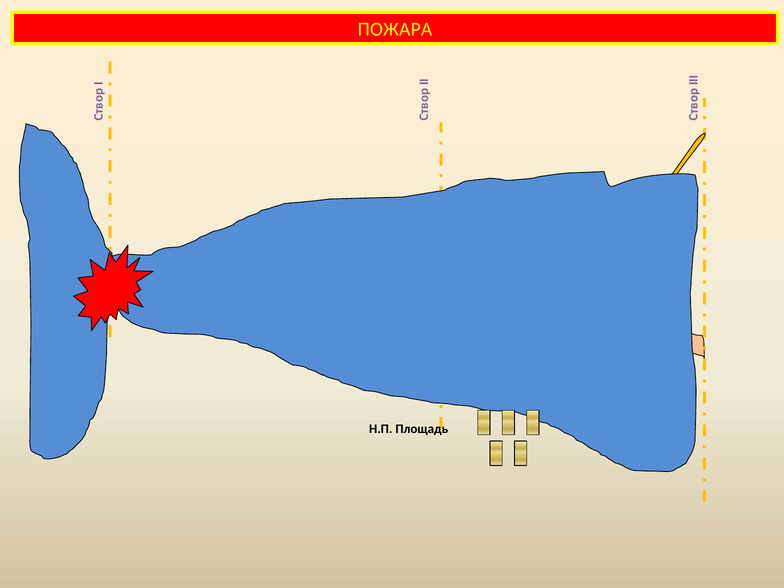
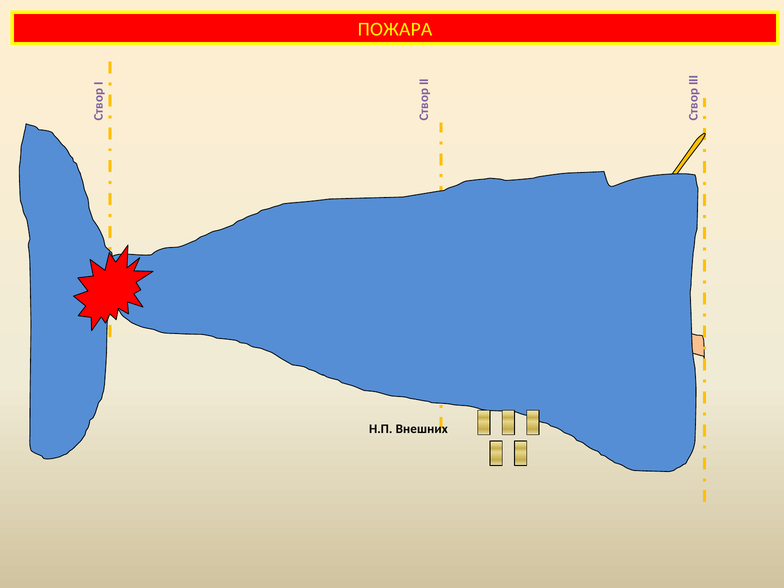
Площадь: Площадь -> Внешних (422, 429)
